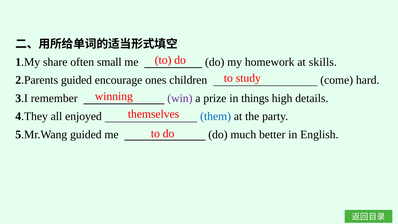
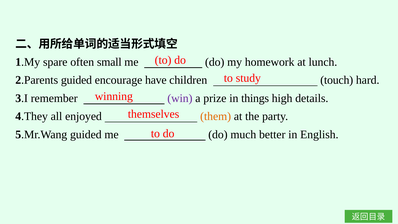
share: share -> spare (55, 62)
skills: skills -> lunch (323, 62)
ones: ones -> have (156, 80)
come: come -> touch (337, 80)
them colour: blue -> orange (216, 116)
